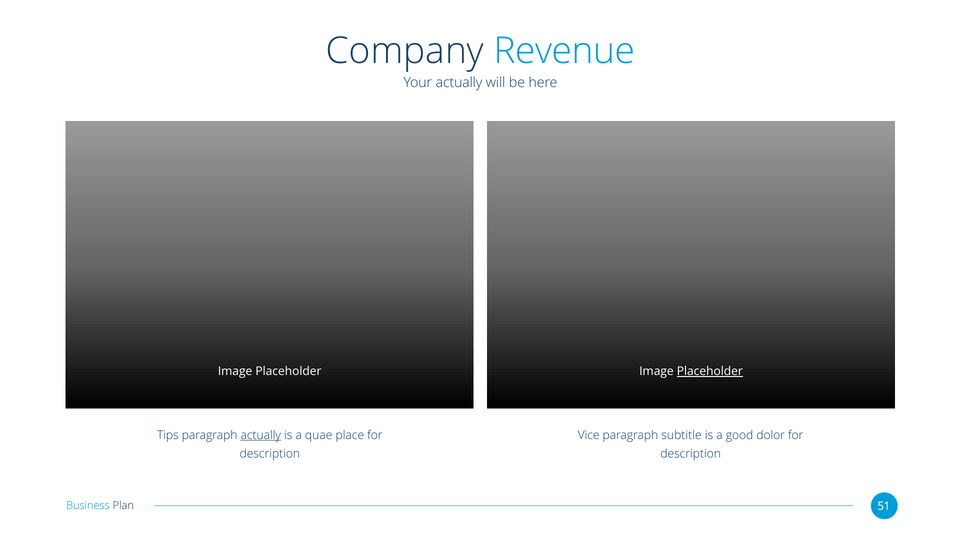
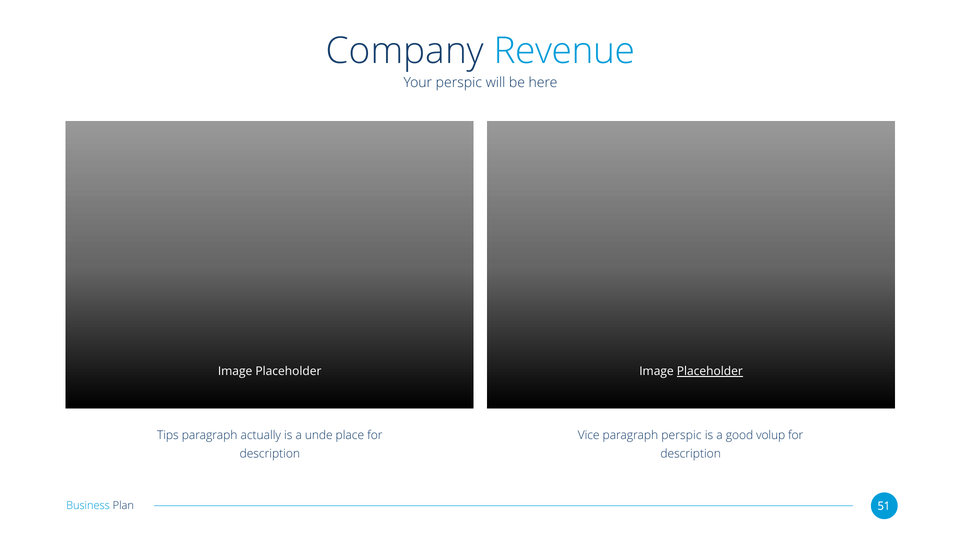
Your actually: actually -> perspic (459, 83)
actually underline: present -> none (261, 436)
quae: quae -> unde (319, 436)
paragraph subtitle: subtitle -> perspic (681, 436)
dolor: dolor -> volup (771, 436)
